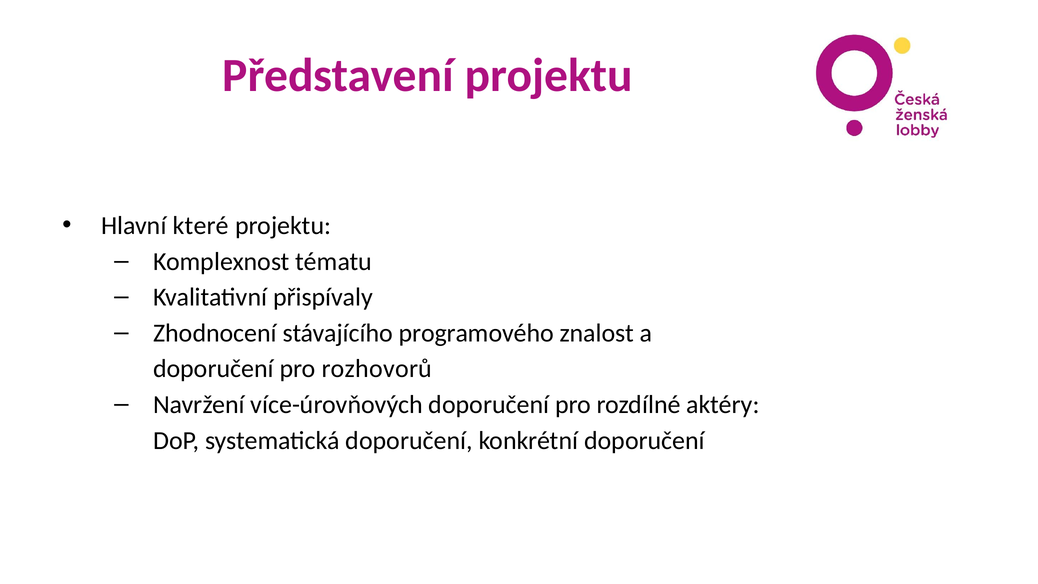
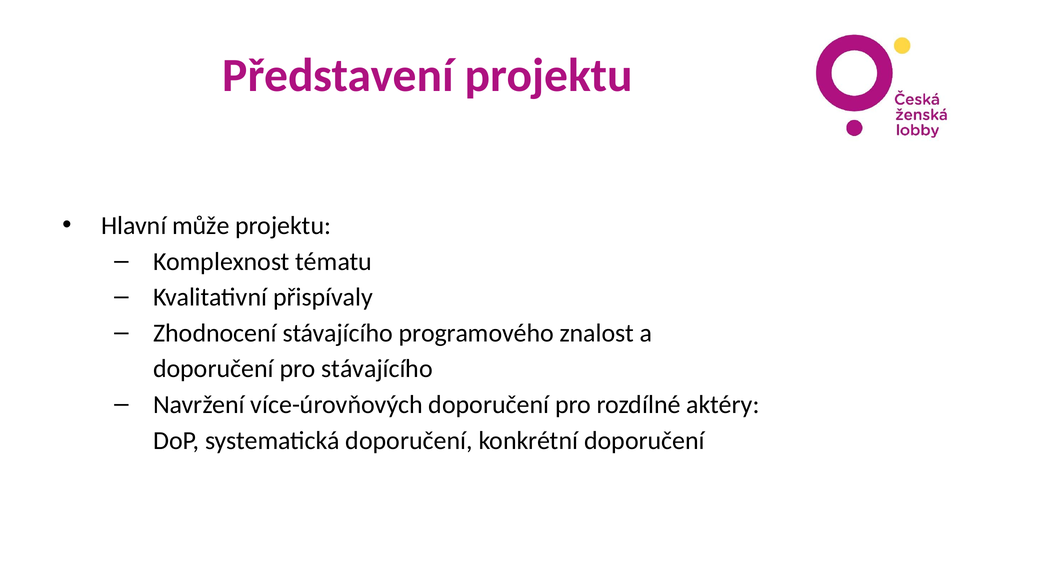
které: které -> může (201, 226)
pro rozhovorů: rozhovorů -> stávajícího (377, 369)
